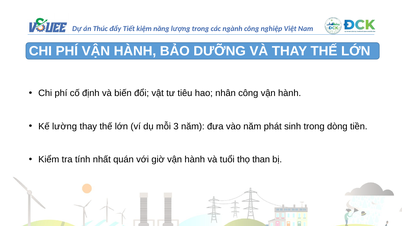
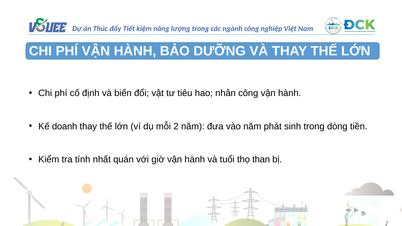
lường: lường -> doanh (65, 126)
3: 3 -> 2 (176, 126)
